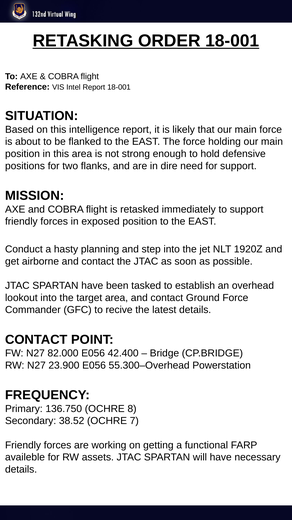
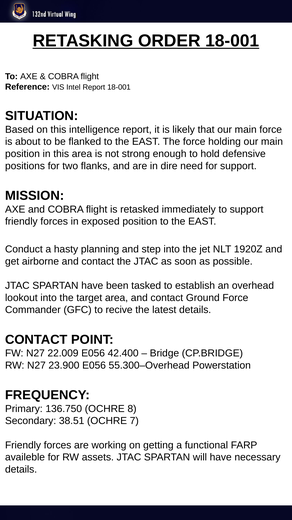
82.000: 82.000 -> 22.009 (63, 353)
38.52: 38.52 -> 38.51 (72, 420)
